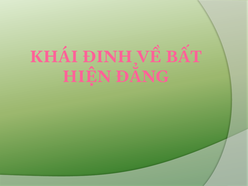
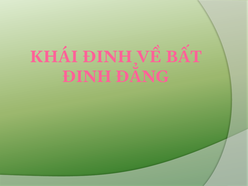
HIỆN: HIỆN -> ĐINH (87, 77)
